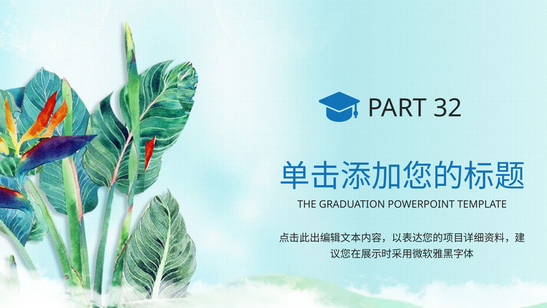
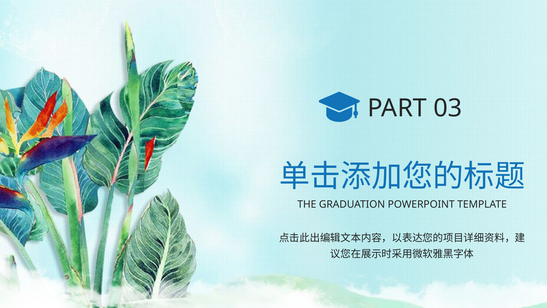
32: 32 -> 03 (448, 108)
